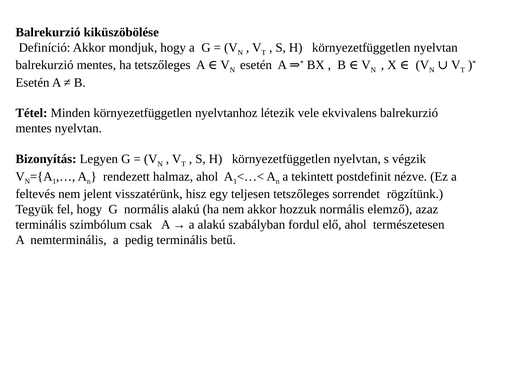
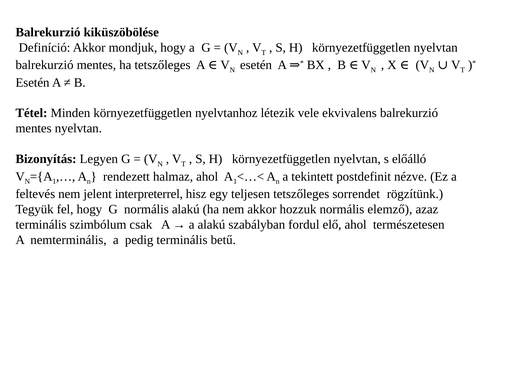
végzik: végzik -> előálló (409, 159)
visszatérünk: visszatérünk -> interpreterrel (149, 194)
